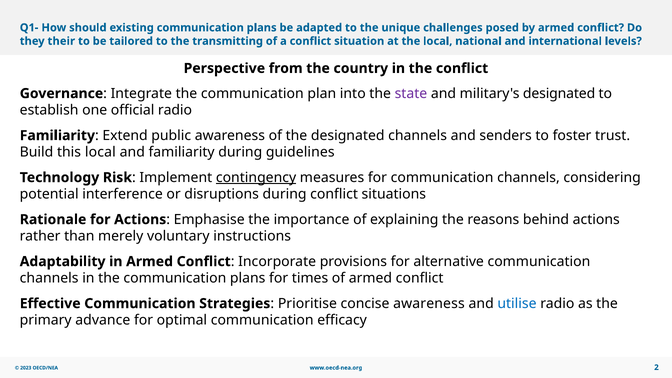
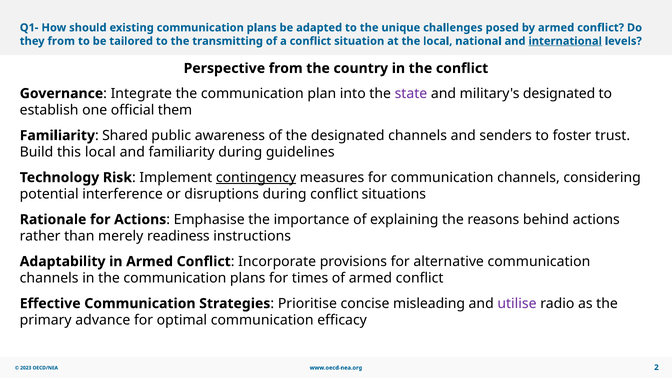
they their: their -> from (61, 41)
international underline: none -> present (565, 41)
official radio: radio -> them (175, 110)
Extend: Extend -> Shared (125, 136)
voluntary: voluntary -> readiness (178, 236)
concise awareness: awareness -> misleading (429, 304)
utilise colour: blue -> purple (517, 304)
